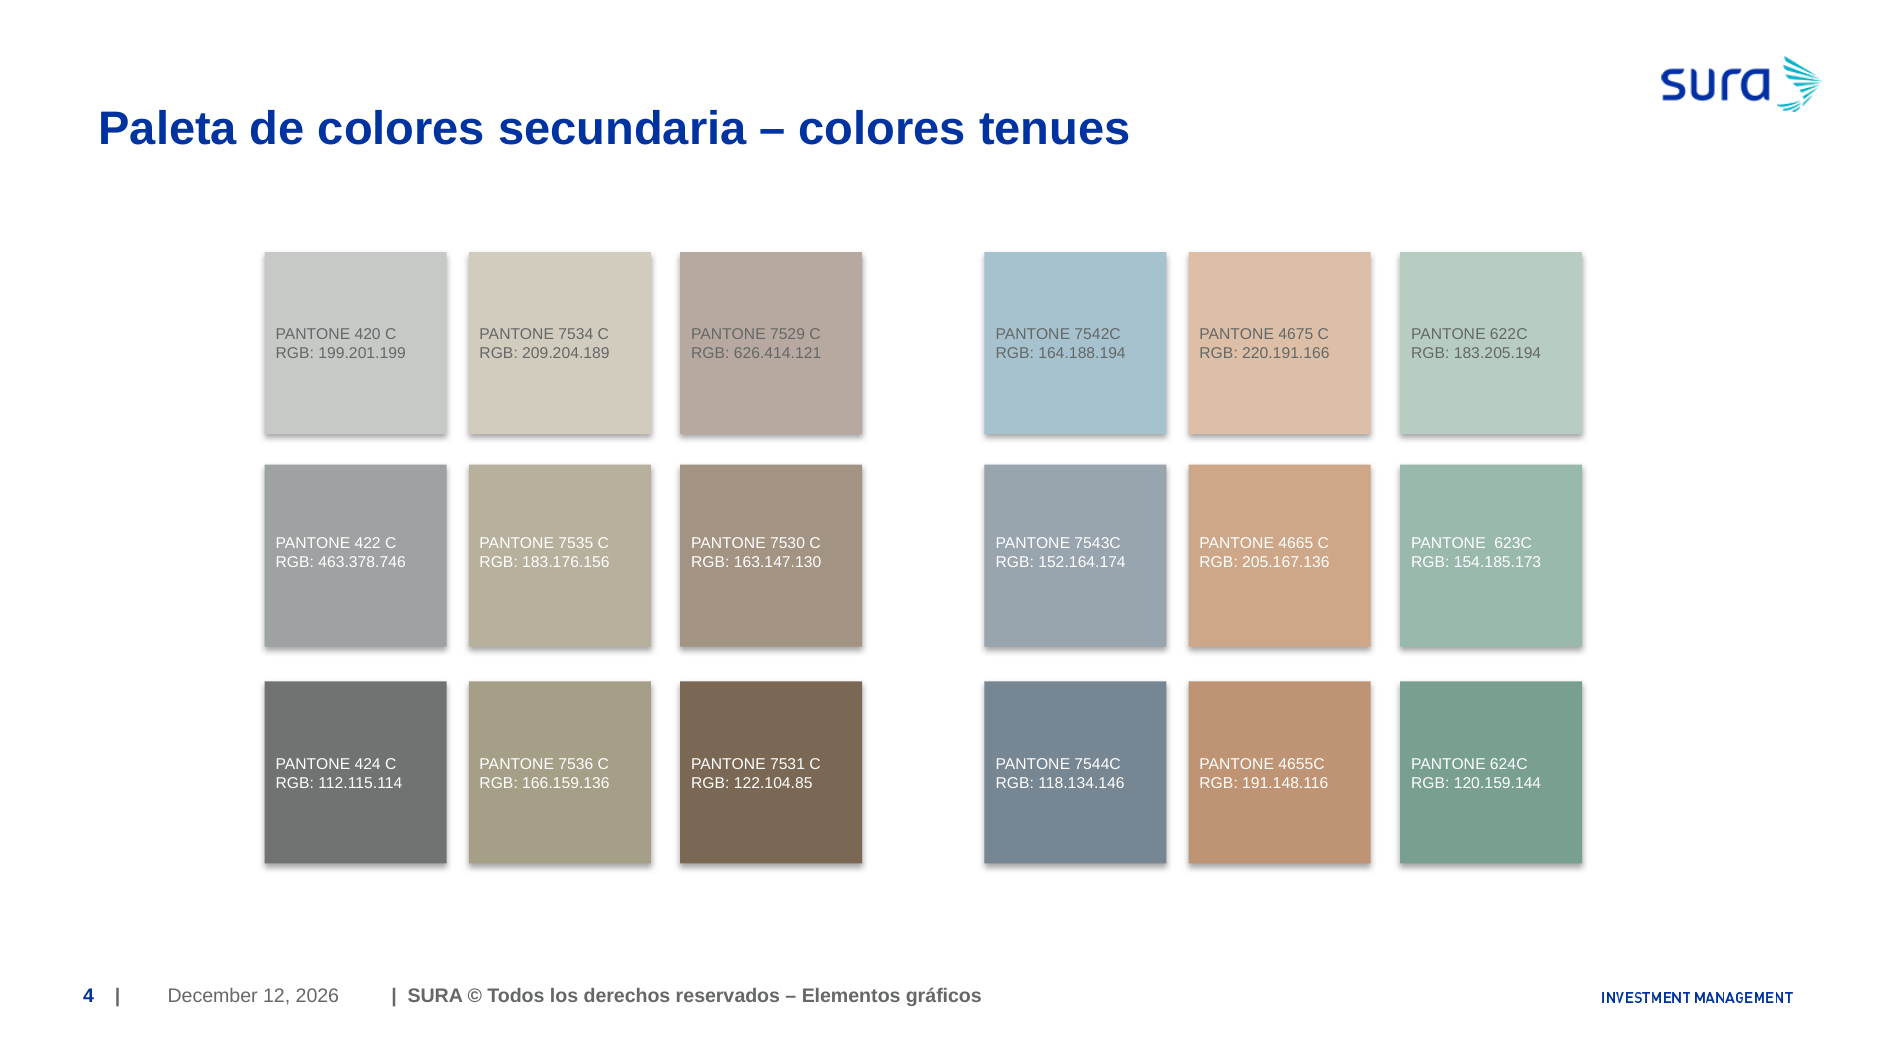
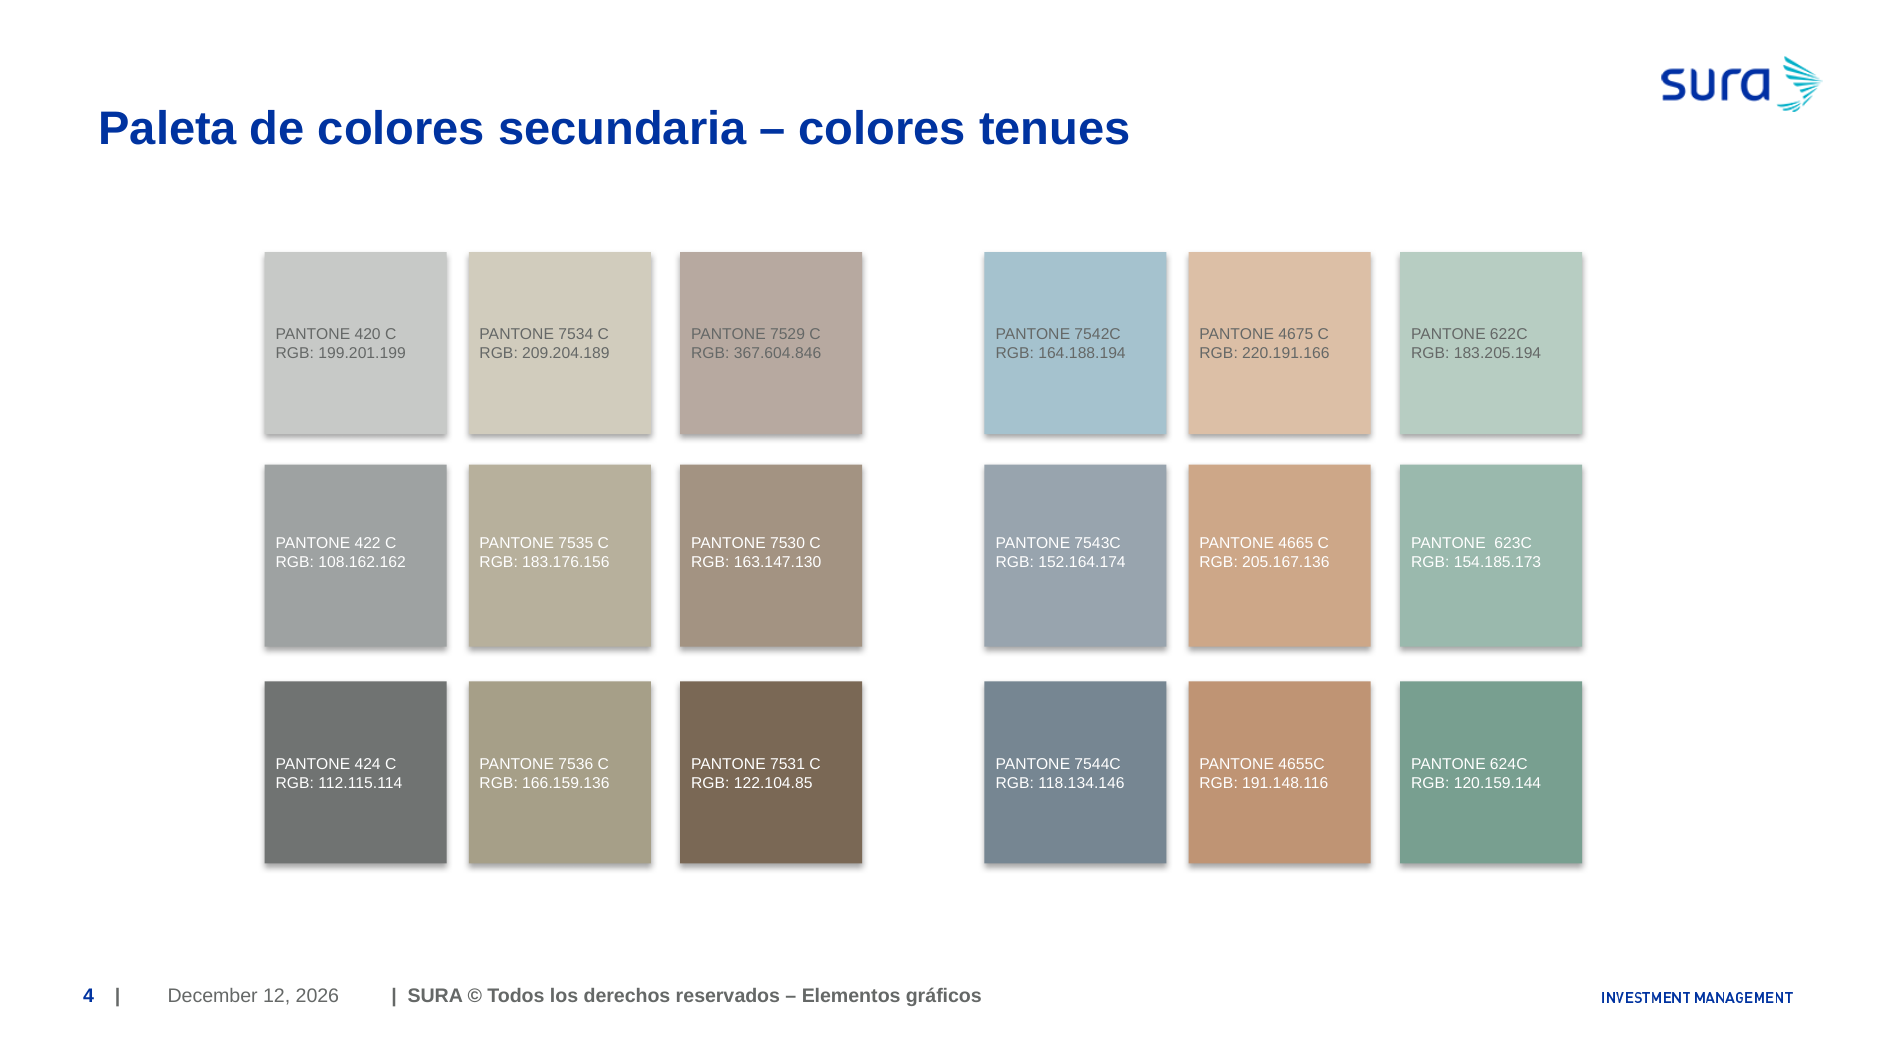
626.414.121: 626.414.121 -> 367.604.846 (778, 353)
463.378.746: 463.378.746 -> 108.162.162 (362, 562)
